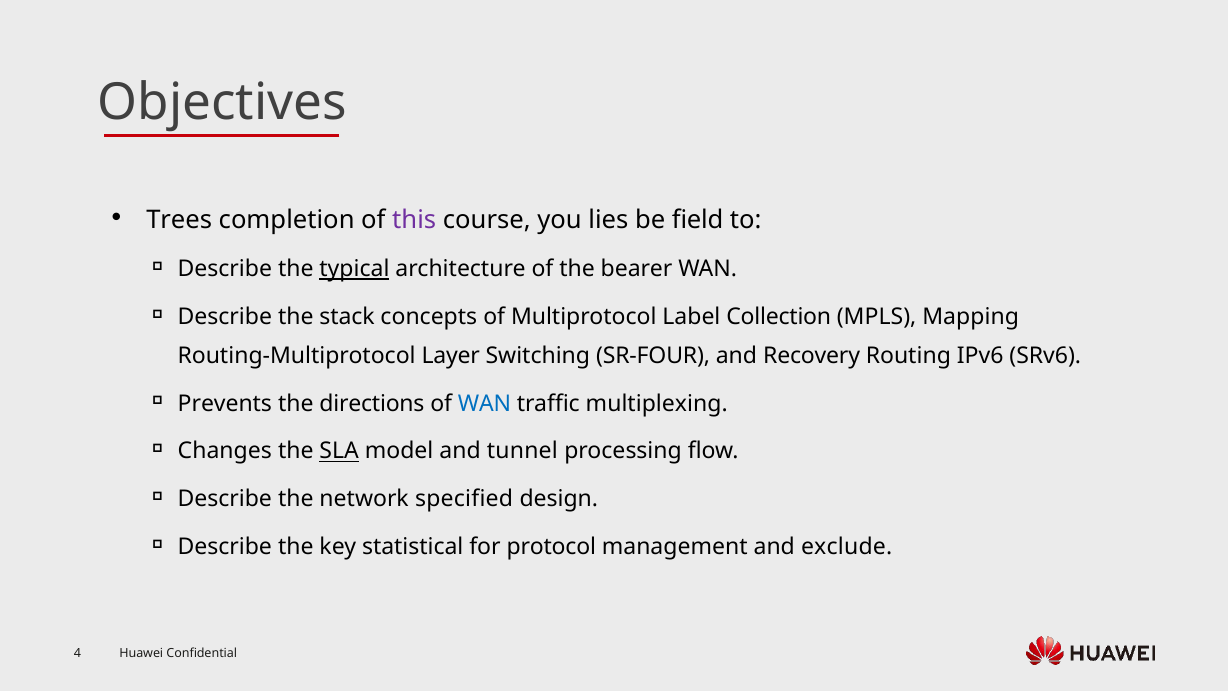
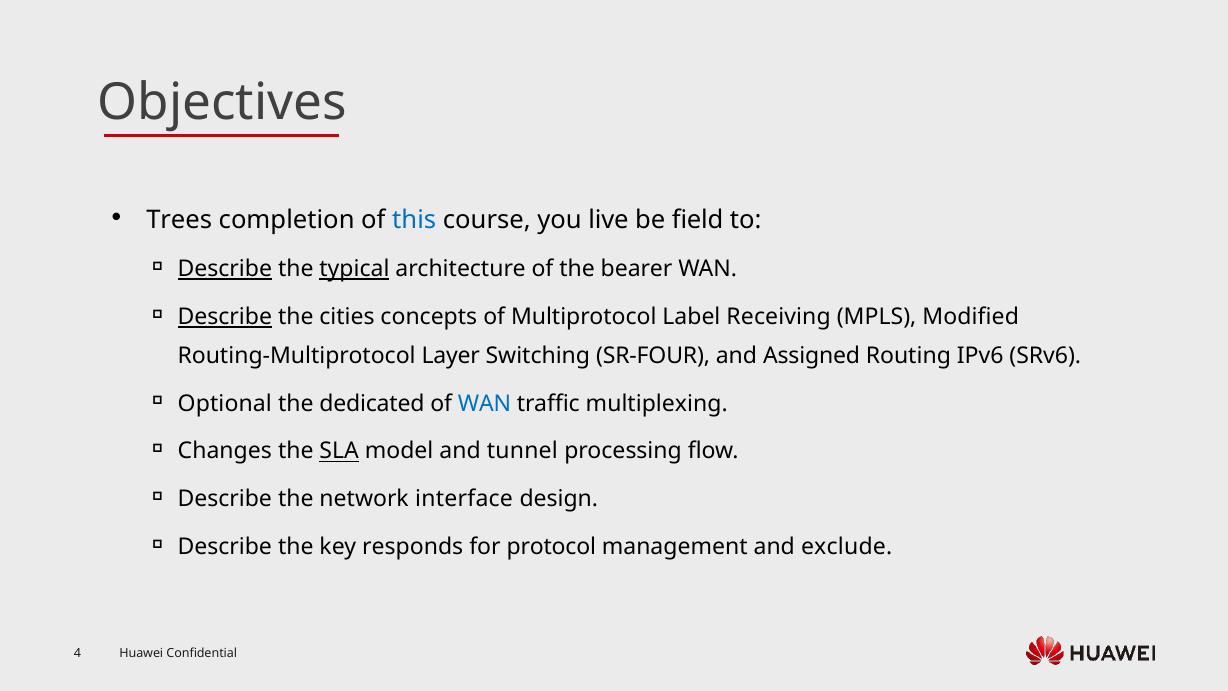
this colour: purple -> blue (414, 220)
lies: lies -> live (608, 220)
Describe underline: none -> present (225, 269)
Describe underline: none -> present (225, 317)
stack: stack -> cities (347, 317)
Collection: Collection -> Receiving (779, 317)
Mapping: Mapping -> Modified (971, 317)
Recovery: Recovery -> Assigned (812, 355)
Prevents: Prevents -> Optional (225, 403)
directions: directions -> dedicated (372, 403)
specified: specified -> interface (464, 499)
statistical: statistical -> responds (413, 547)
